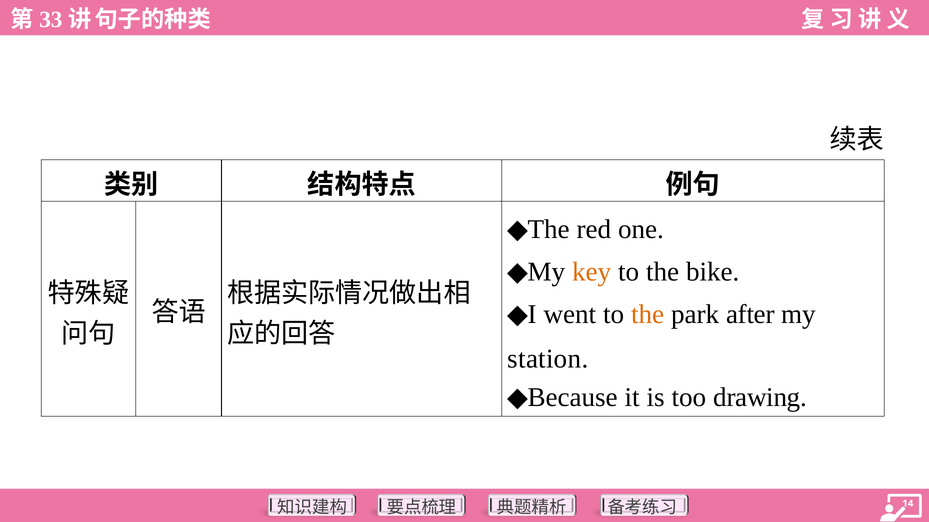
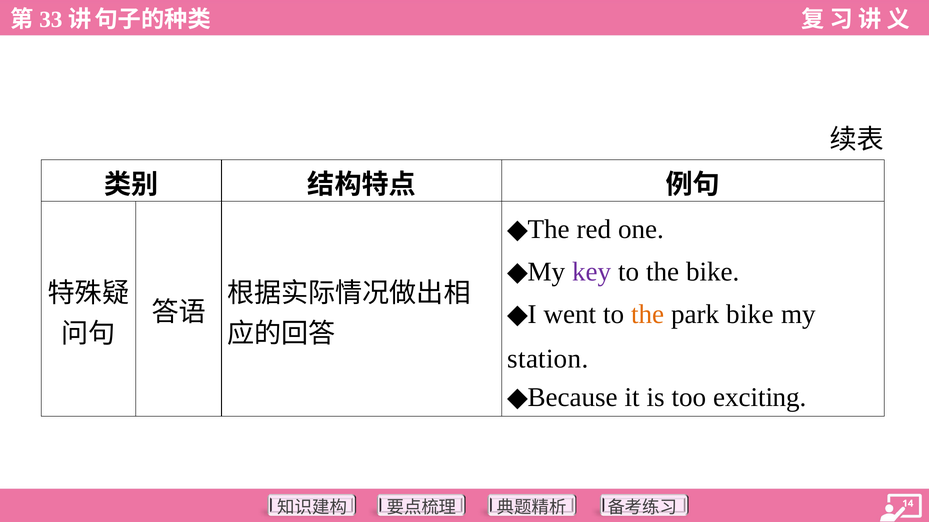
key colour: orange -> purple (592, 272)
park after: after -> bike (750, 315)
drawing: drawing -> exciting (760, 398)
